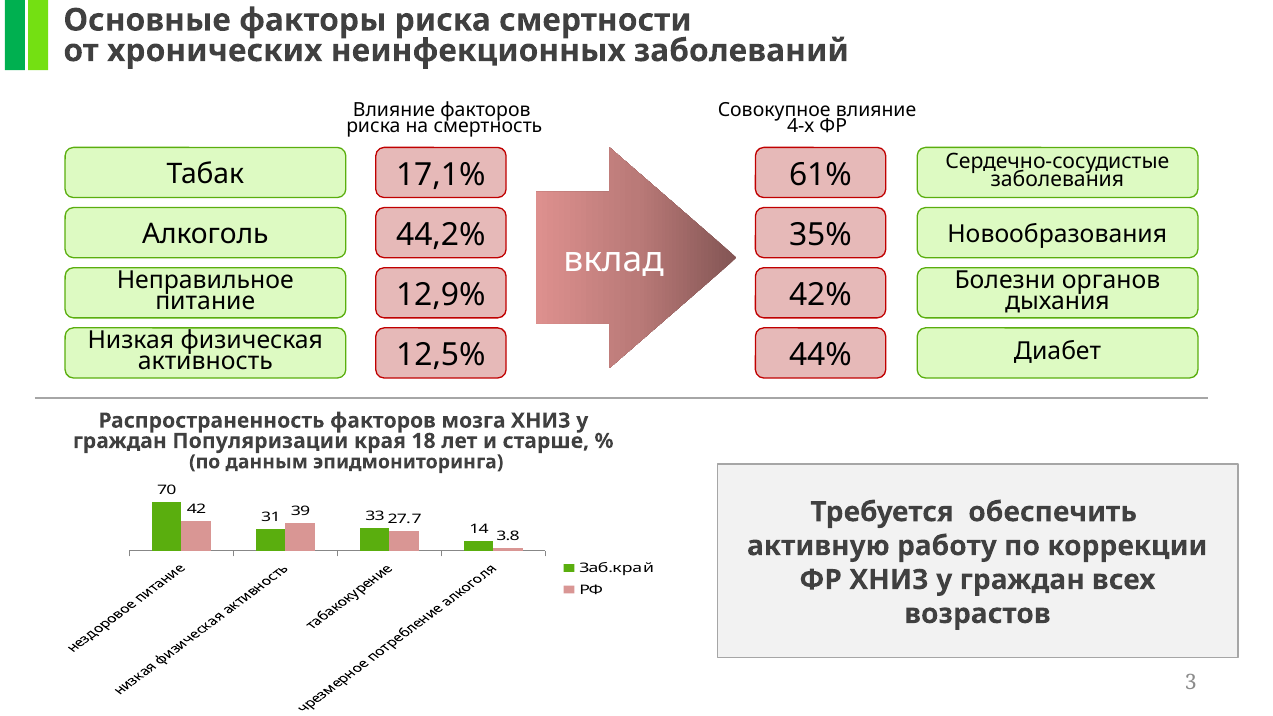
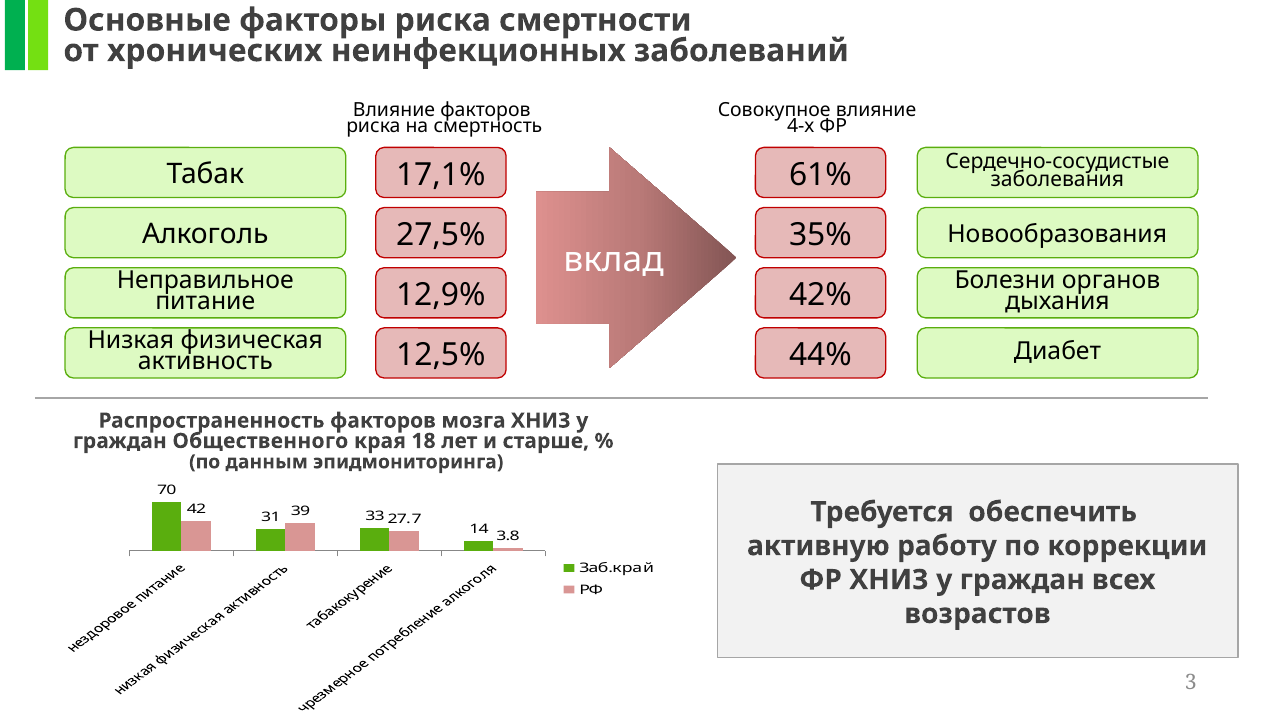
44,2%: 44,2% -> 27,5% (441, 235)
Популяризации: Популяризации -> Общественного (260, 441)
